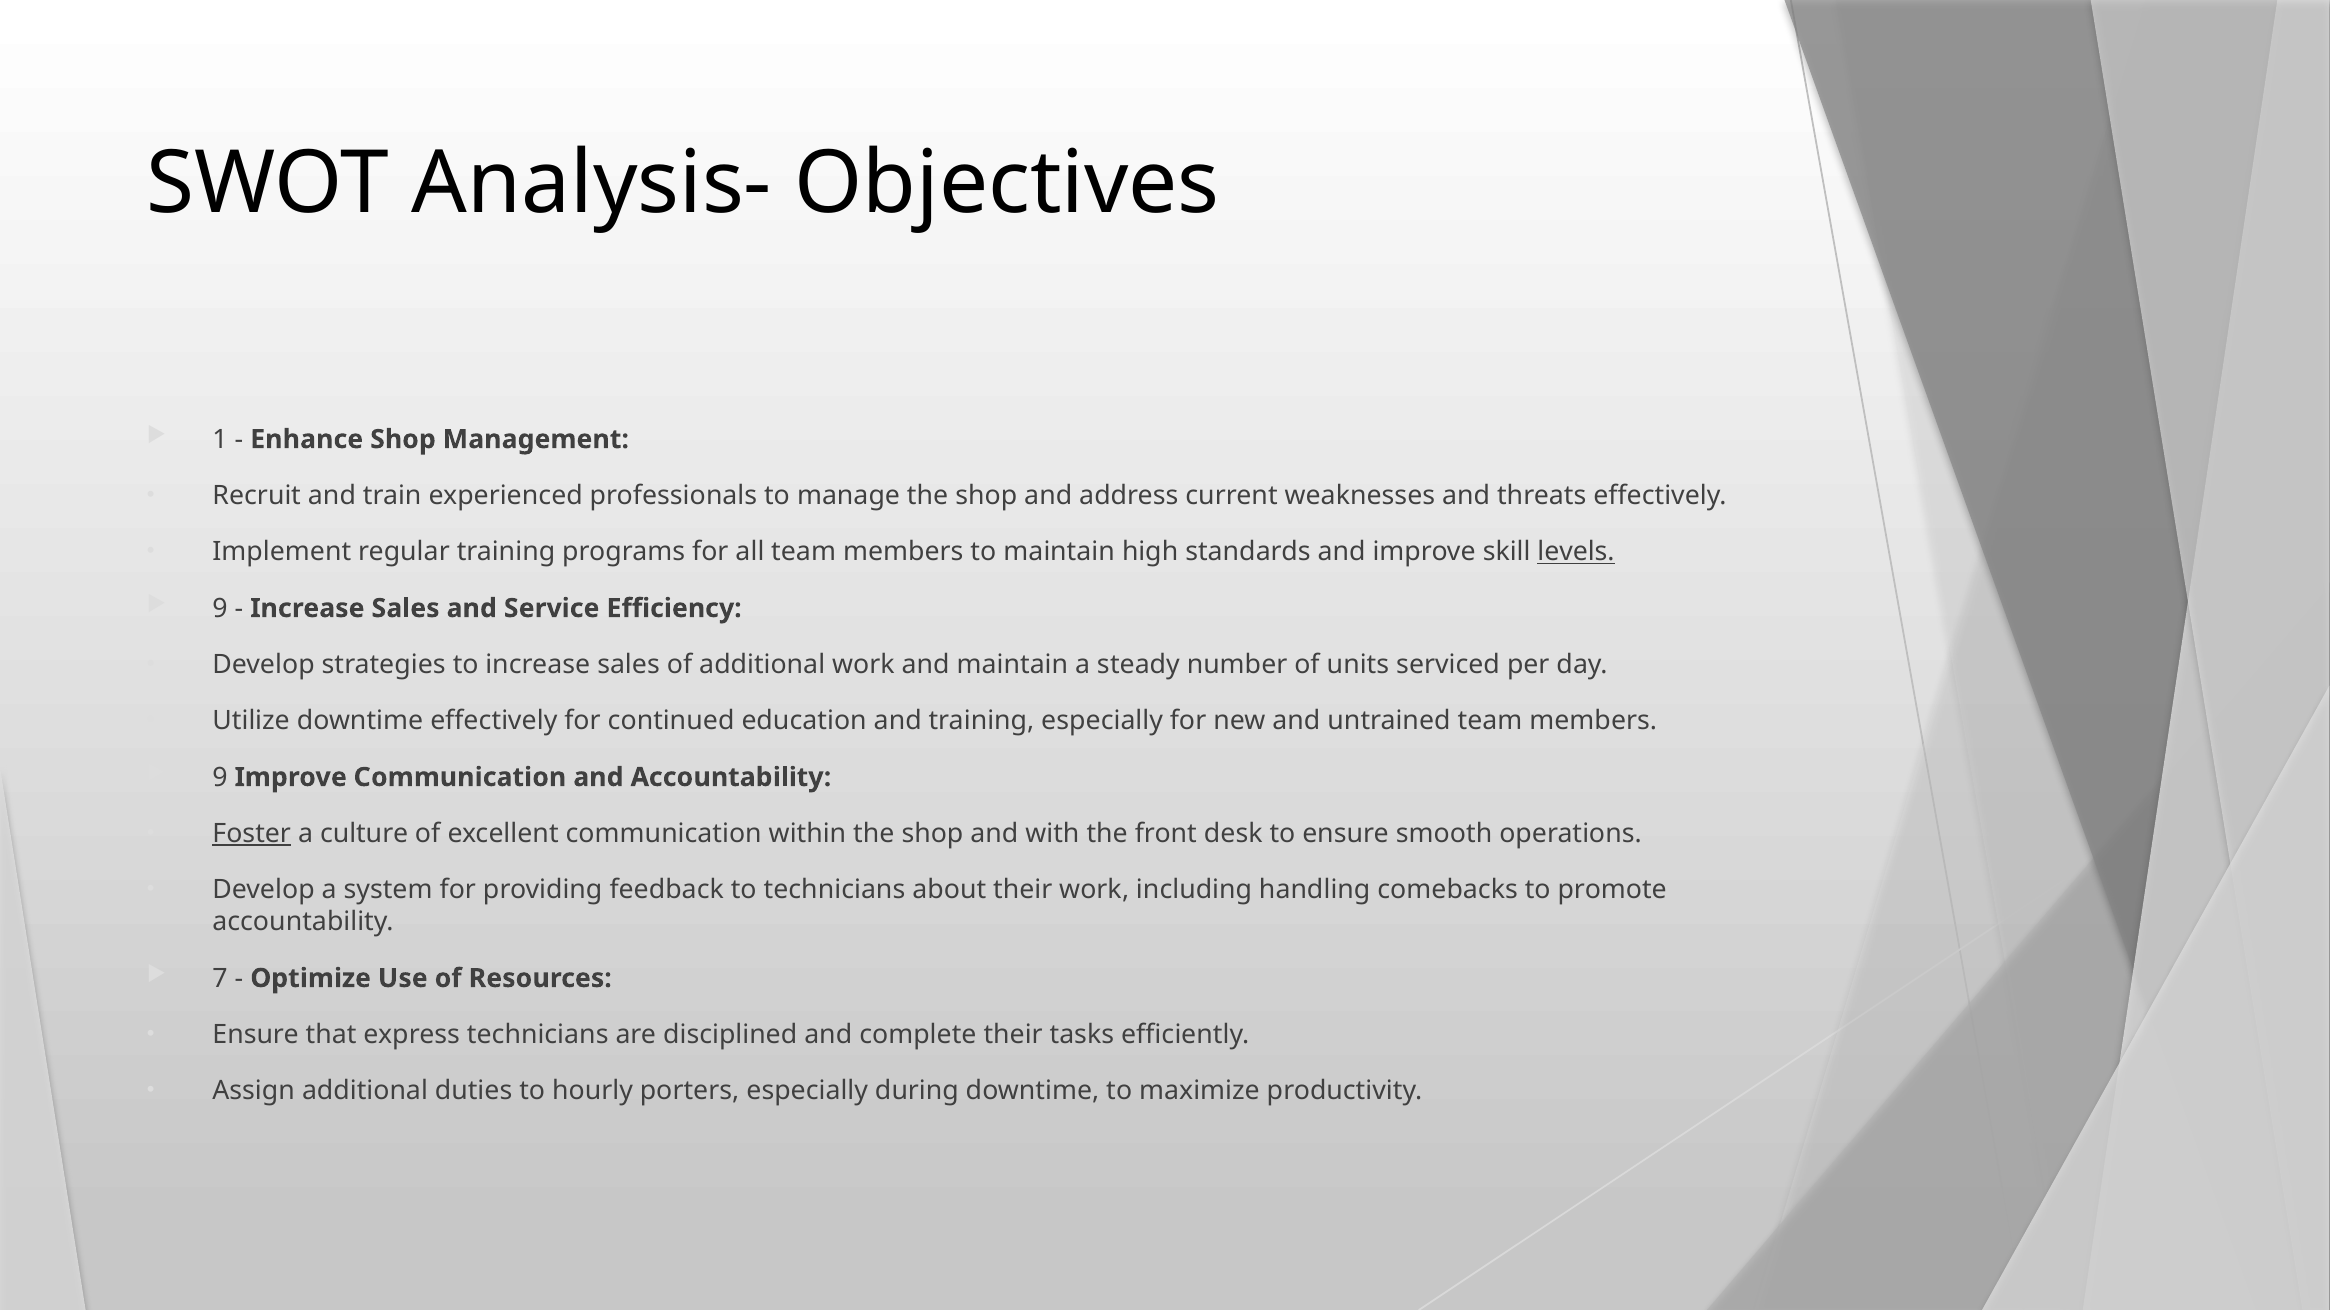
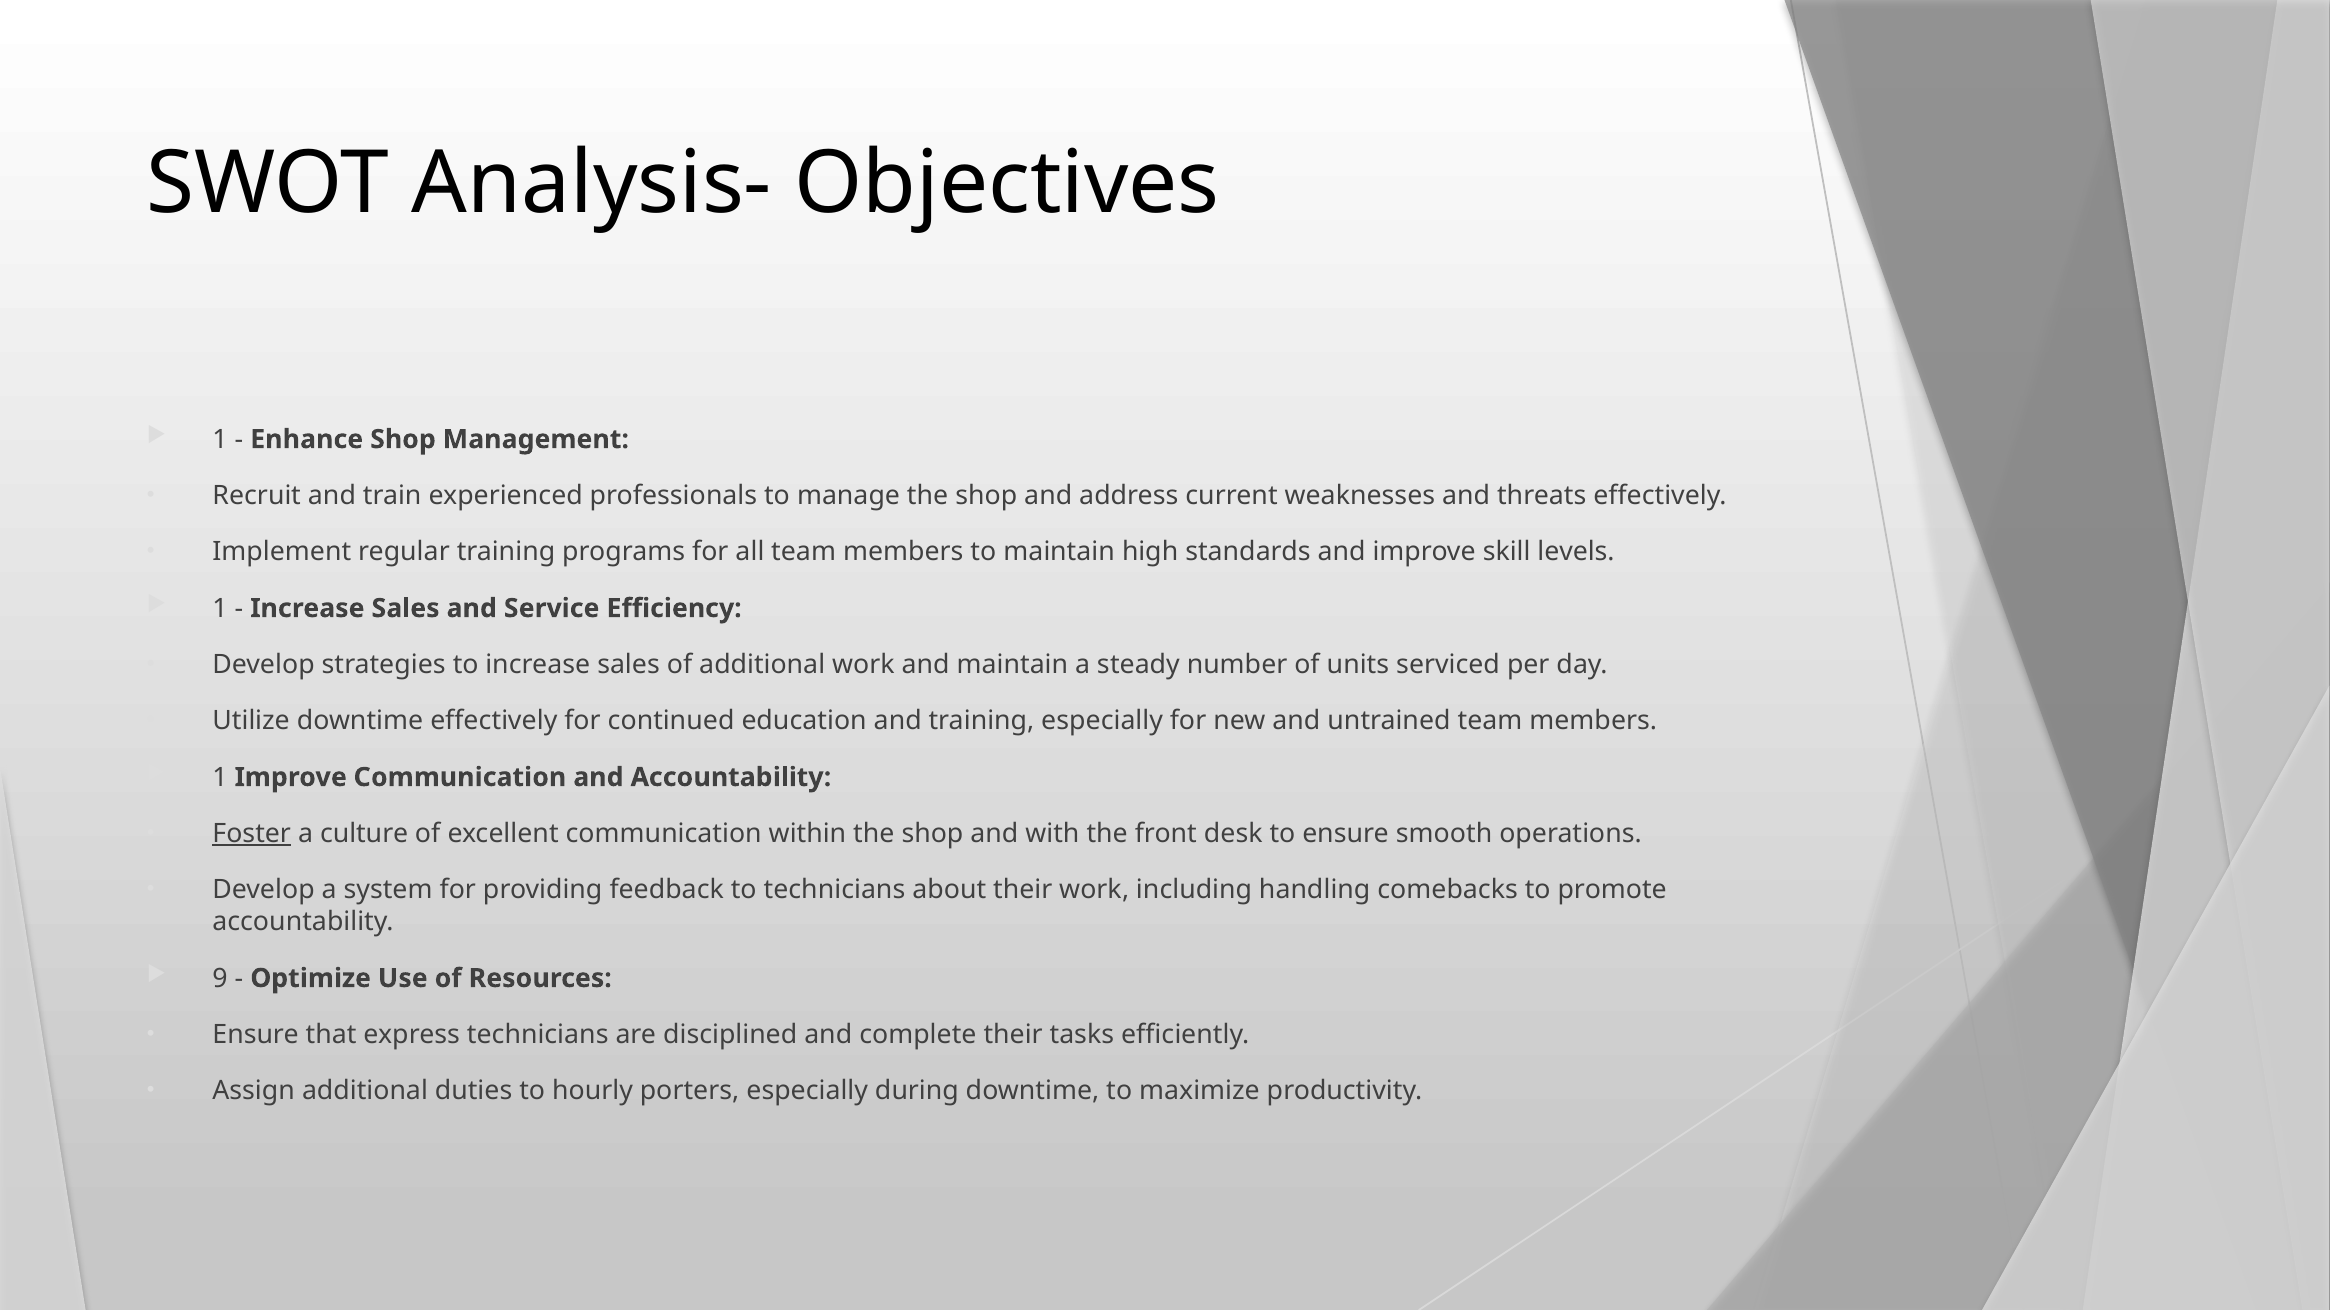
levels underline: present -> none (1576, 552)
9: 9 -> 1 (220, 609)
9: 9 -> 1 (220, 778)
7: 7 -> 9 (220, 979)
